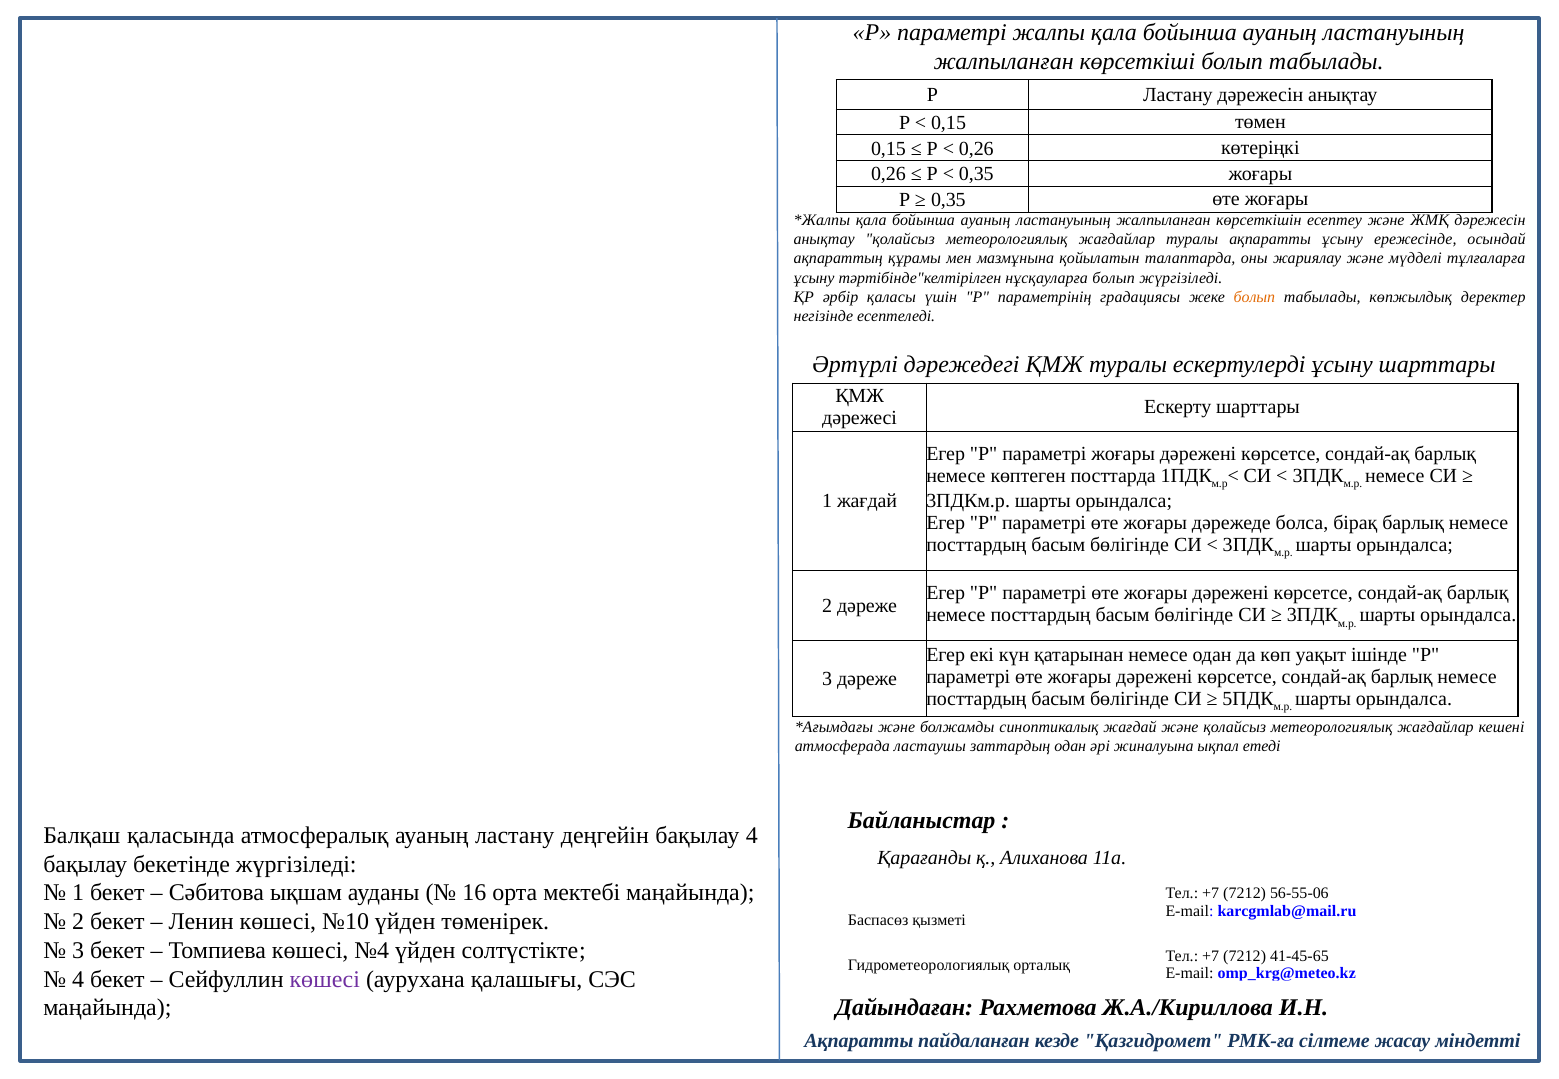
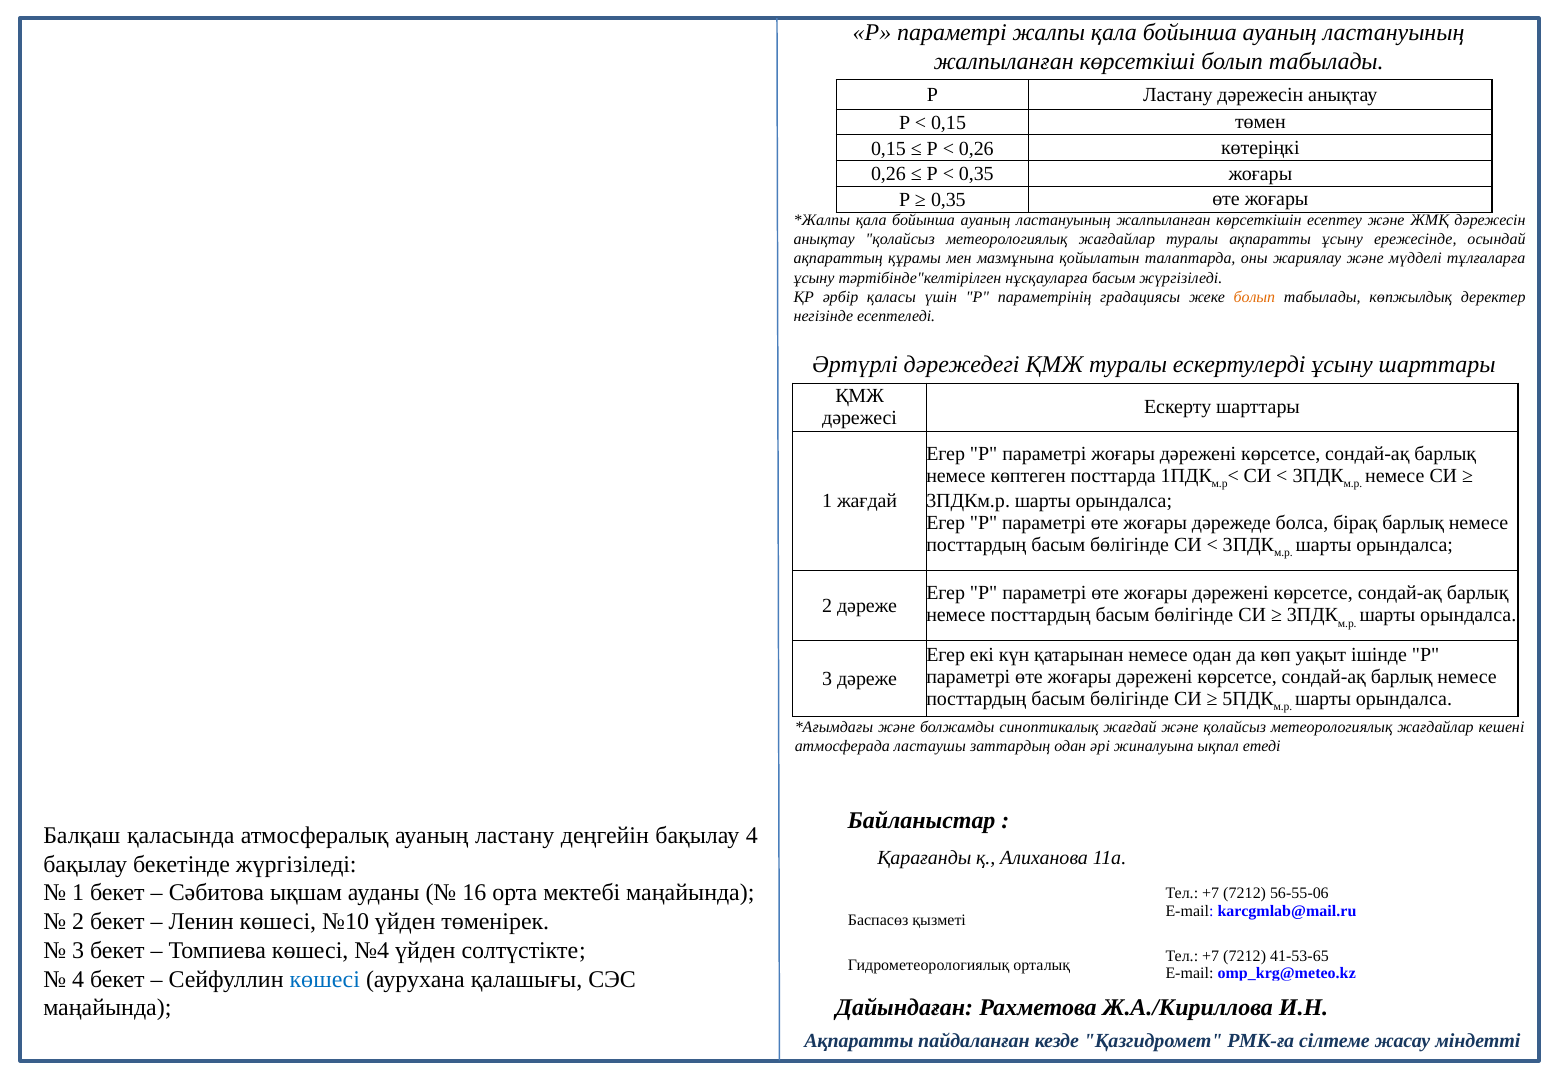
нұсқауларға болып: болып -> басым (1114, 278)
41-45-65: 41-45-65 -> 41-53-65 (1299, 956)
көшесі colour: purple -> blue (325, 980)
